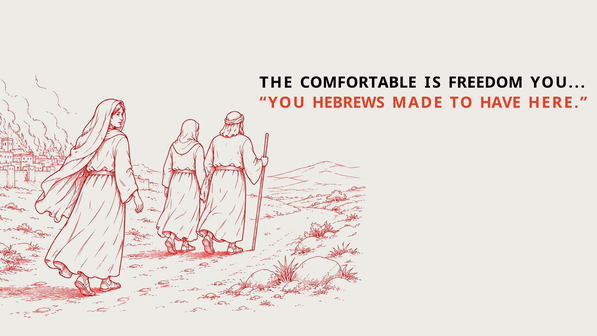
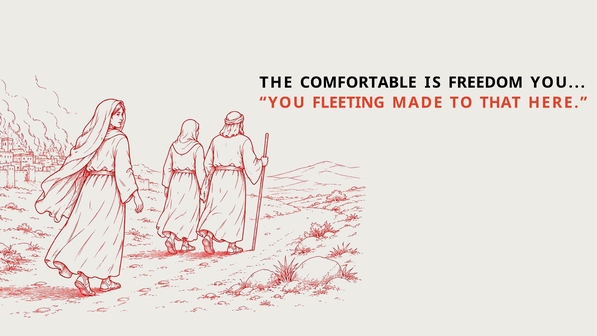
HEBREWS: HEBREWS -> FLEETING (348, 103)
HAVE: HAVE -> THAT (500, 103)
